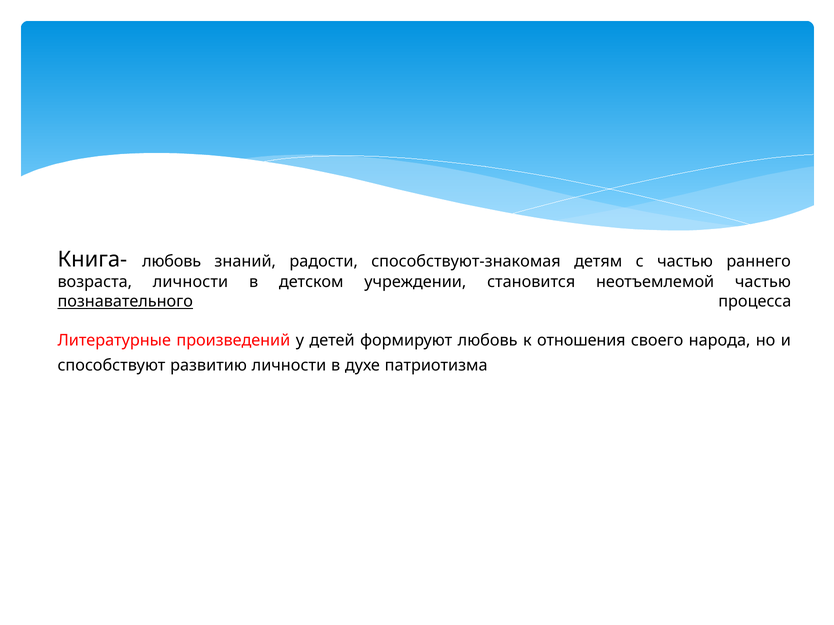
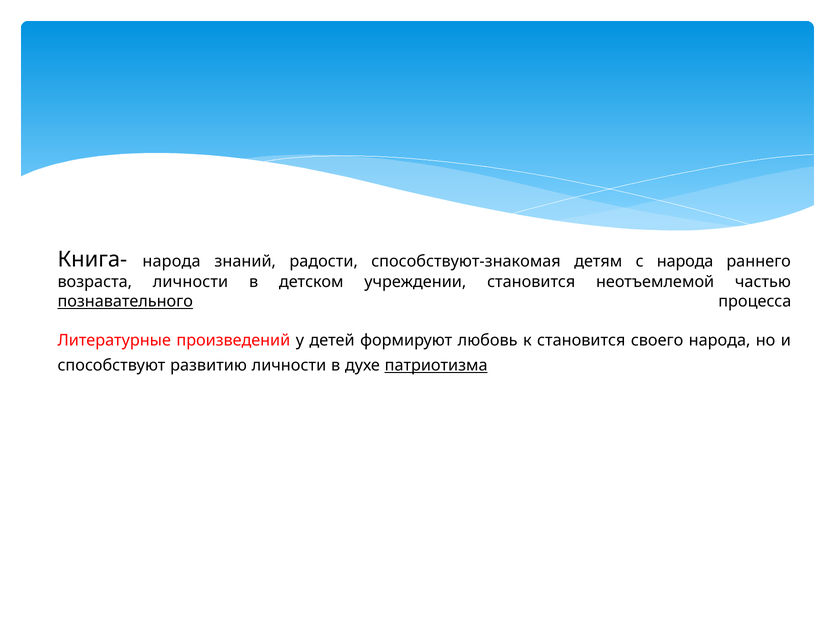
Книга- любовь: любовь -> народа (172, 262)
с частью: частью -> народа (685, 262)
к отношения: отношения -> становится (581, 341)
патриотизма underline: none -> present (436, 366)
